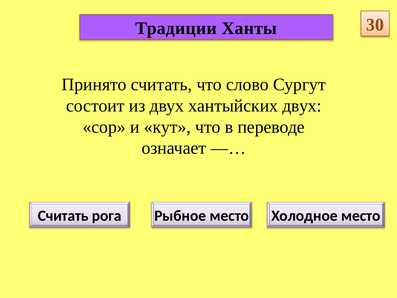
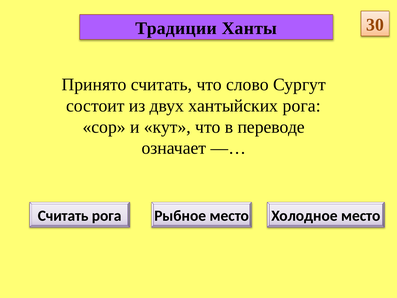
хантыйских двух: двух -> рога (302, 106)
